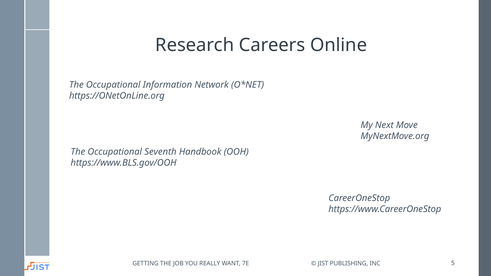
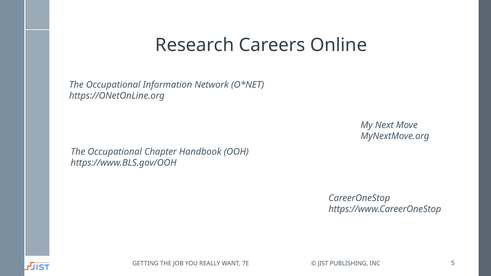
Seventh: Seventh -> Chapter (161, 152)
